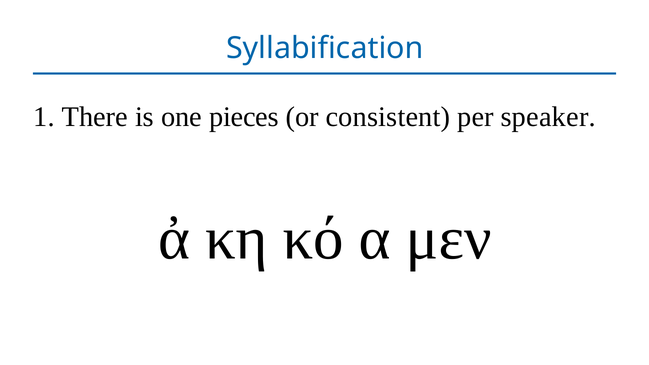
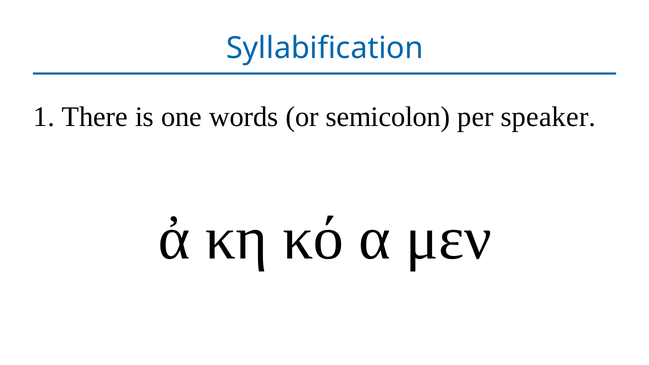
pieces: pieces -> words (244, 117)
consistent: consistent -> semicolon (388, 117)
